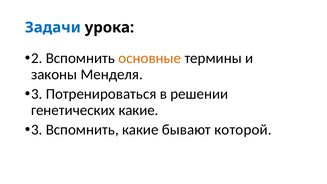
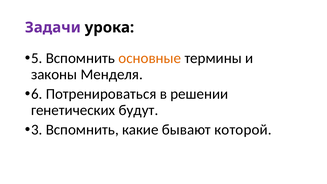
Задачи colour: blue -> purple (53, 27)
2: 2 -> 5 (37, 58)
3: 3 -> 6 (37, 94)
генетических какие: какие -> будут (138, 110)
